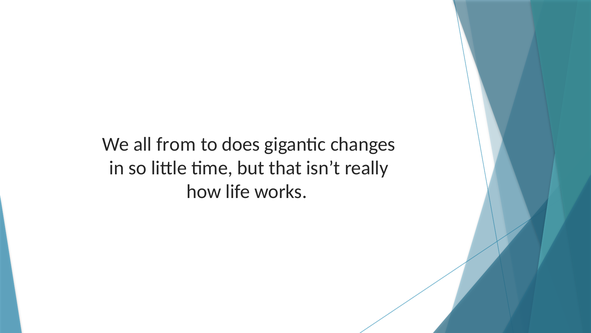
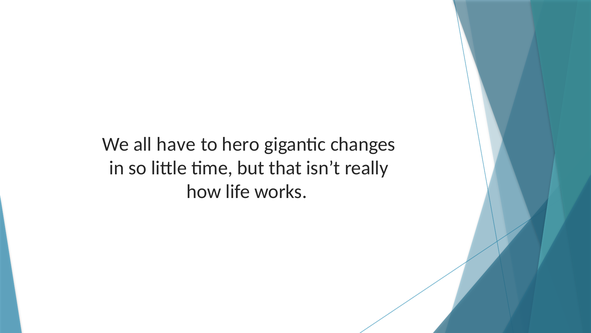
from: from -> have (176, 144)
does: does -> hero (241, 144)
